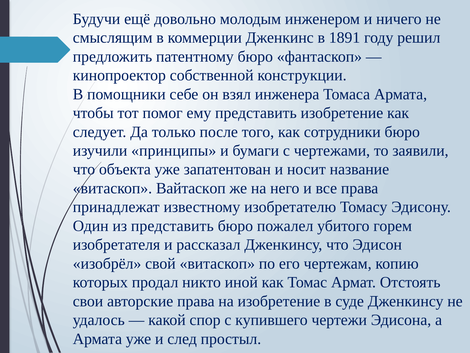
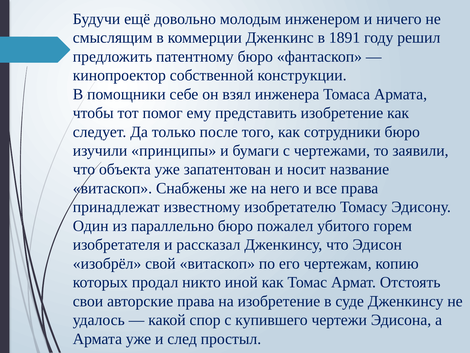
Вайтаскоп: Вайтаскоп -> Снабжены (191, 188)
из представить: представить -> параллельно (172, 226)
